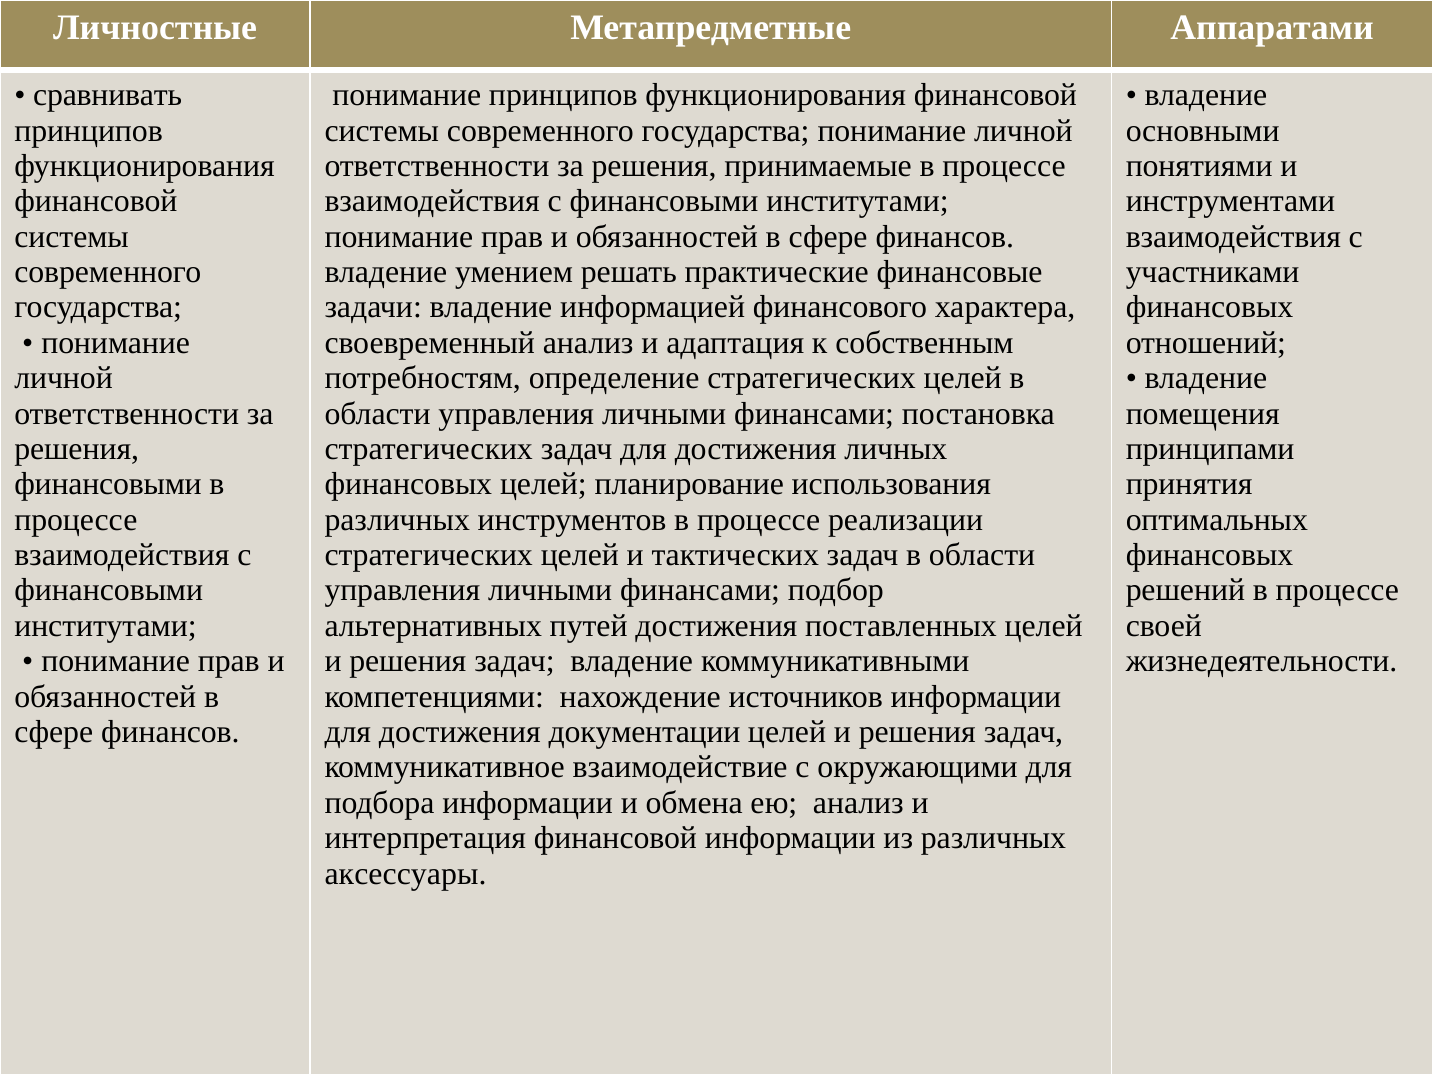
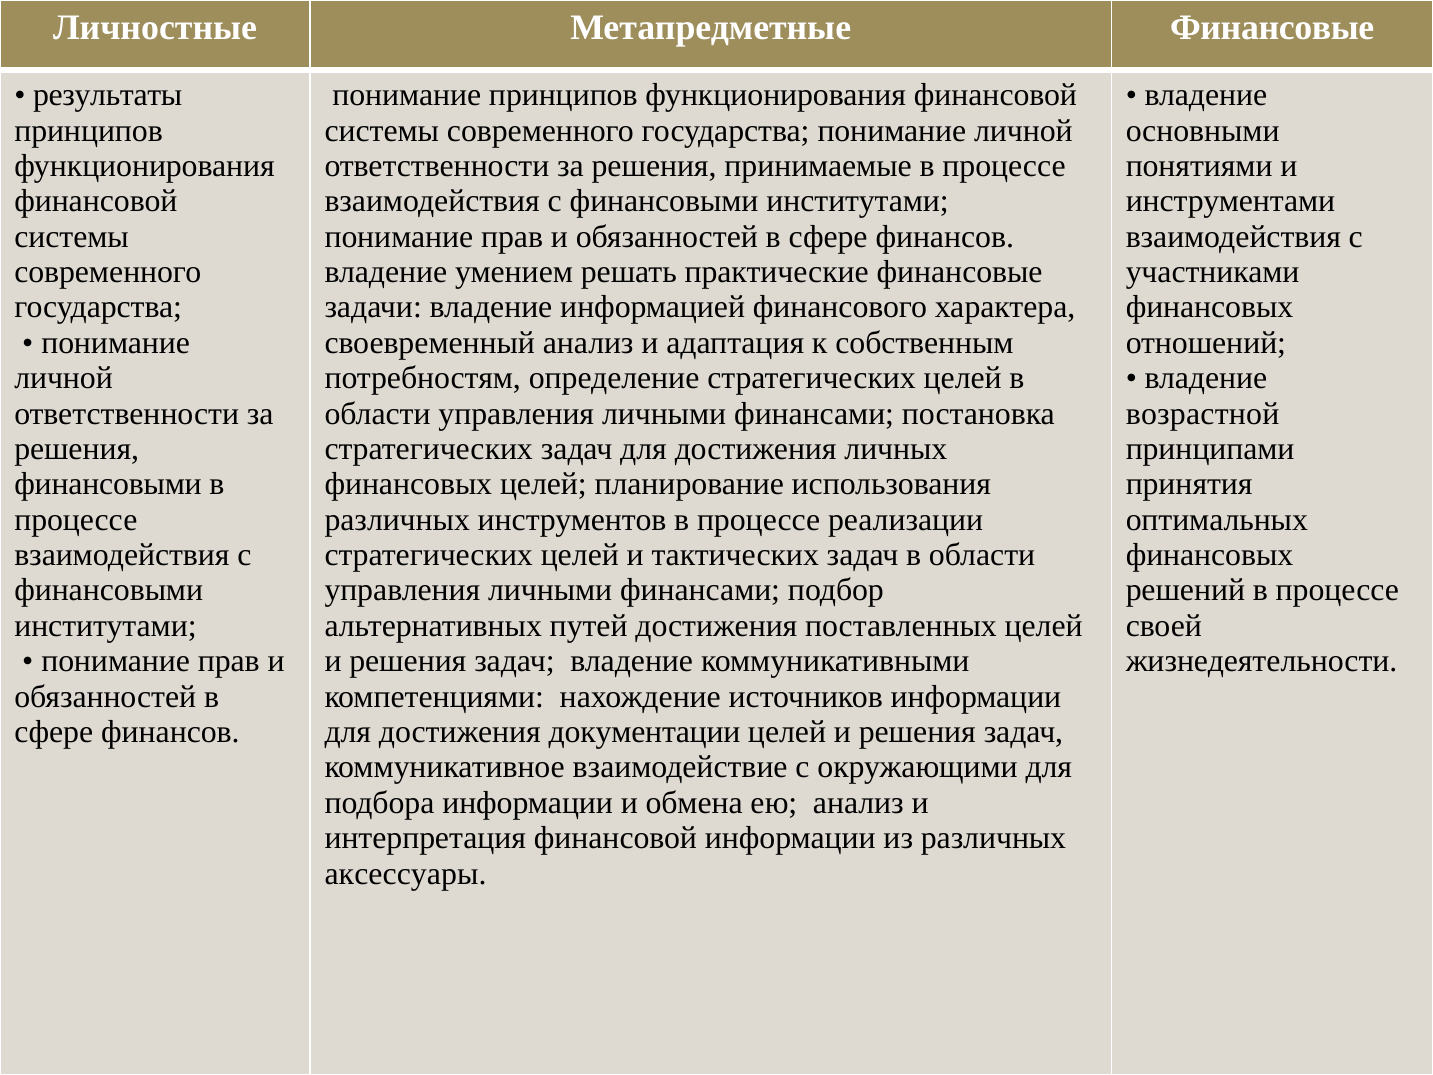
Метапредметные Аппаратами: Аппаратами -> Финансовые (1272, 27)
сравнивать: сравнивать -> результаты (108, 95)
помещения: помещения -> возрастной (1203, 413)
